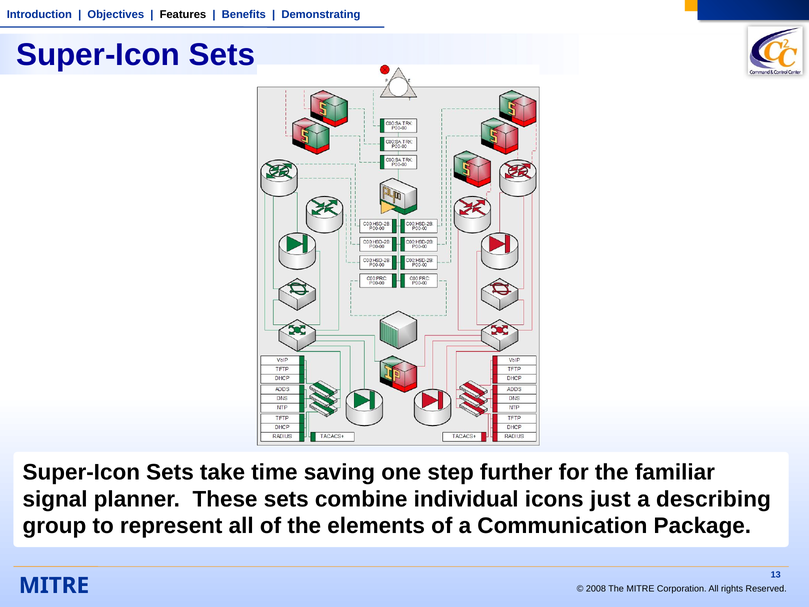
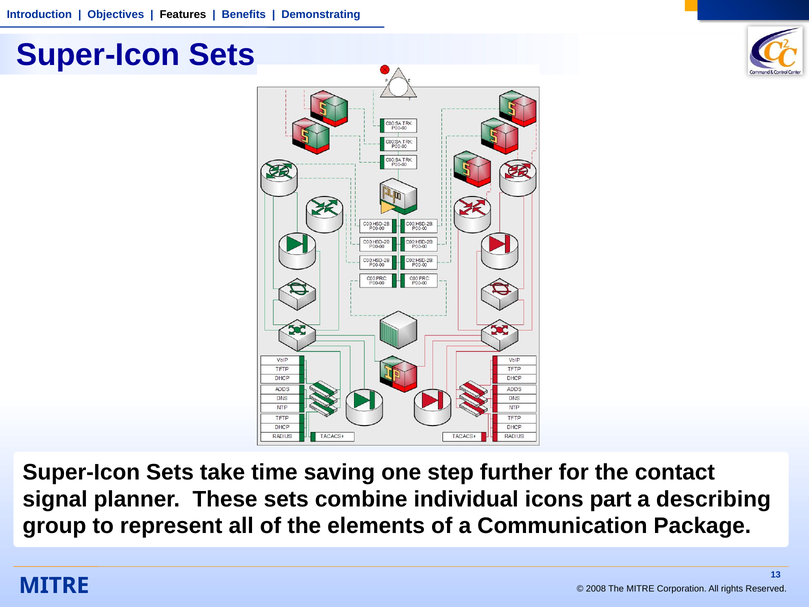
familiar: familiar -> contact (675, 472)
just: just -> part (611, 499)
